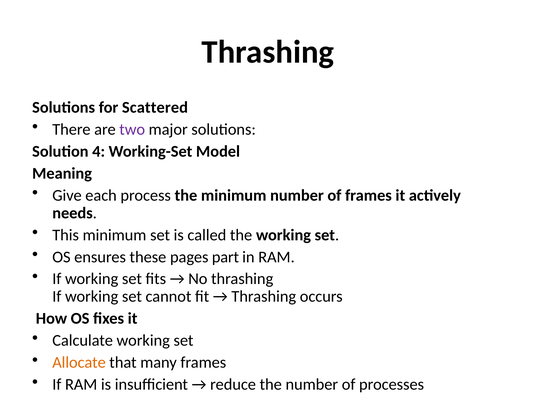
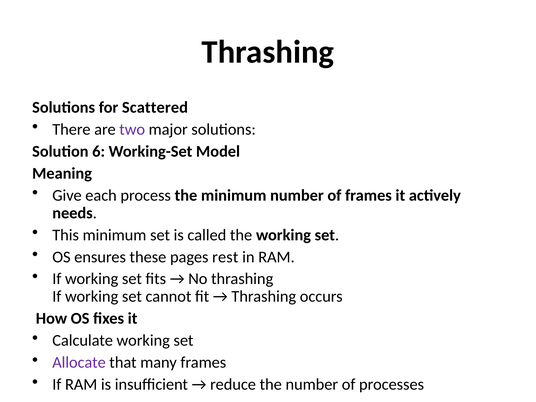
4: 4 -> 6 (99, 151)
part: part -> rest (225, 257)
Allocate colour: orange -> purple (79, 362)
